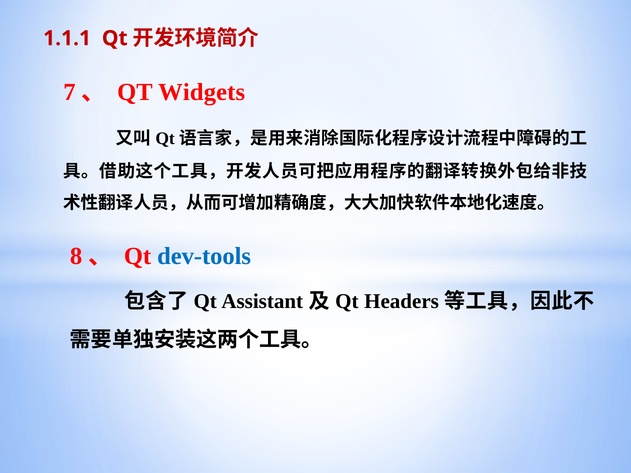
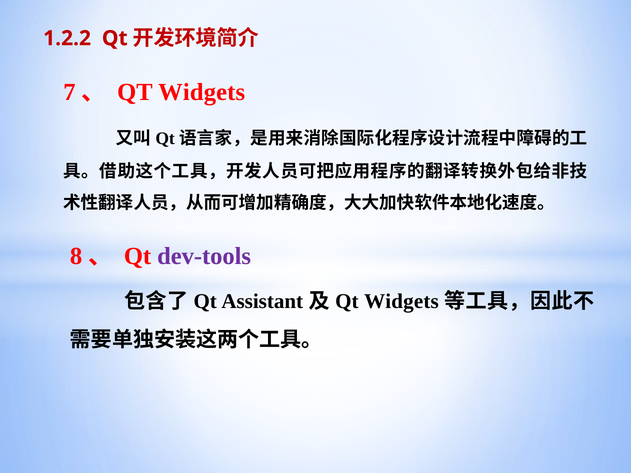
1.1.1: 1.1.1 -> 1.2.2 (67, 38)
dev-tools colour: blue -> purple (204, 256)
Headers: Headers -> Widgets (401, 302)
